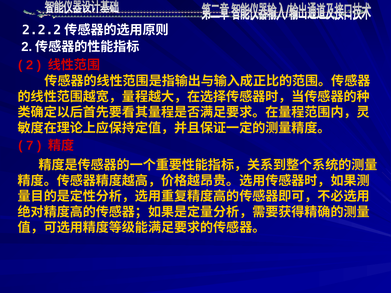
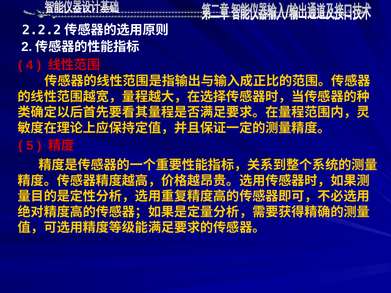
2: 2 -> 4 (30, 65)
7: 7 -> 5 (30, 146)
